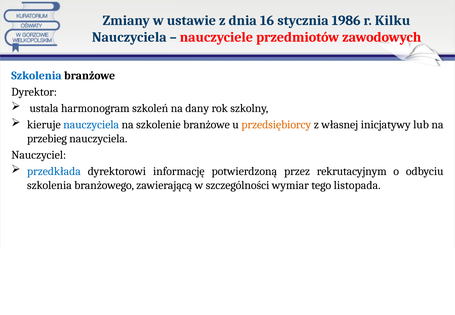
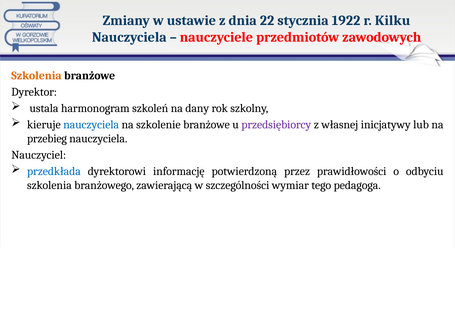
16: 16 -> 22 (267, 20)
1986: 1986 -> 1922 (346, 20)
Szkolenia colour: blue -> orange (36, 76)
przedsiębiorcy colour: orange -> purple (276, 125)
rekrutacyjnym: rekrutacyjnym -> prawidłowości (352, 171)
listopada: listopada -> pedagoga (357, 185)
